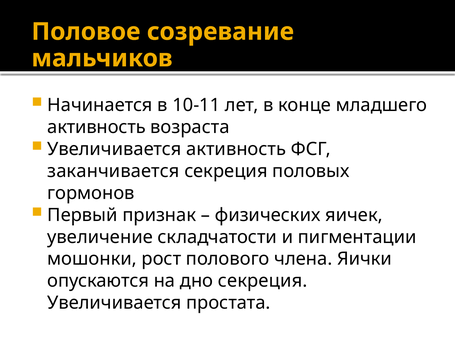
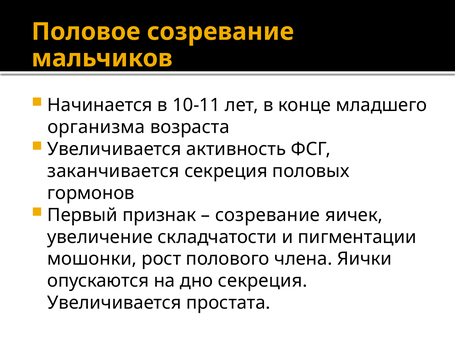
активность: активность -> организма (96, 127)
физических: физических -> созревание (268, 215)
